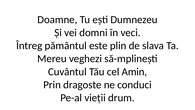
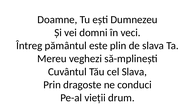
cel Amin: Amin -> Slava (134, 72)
